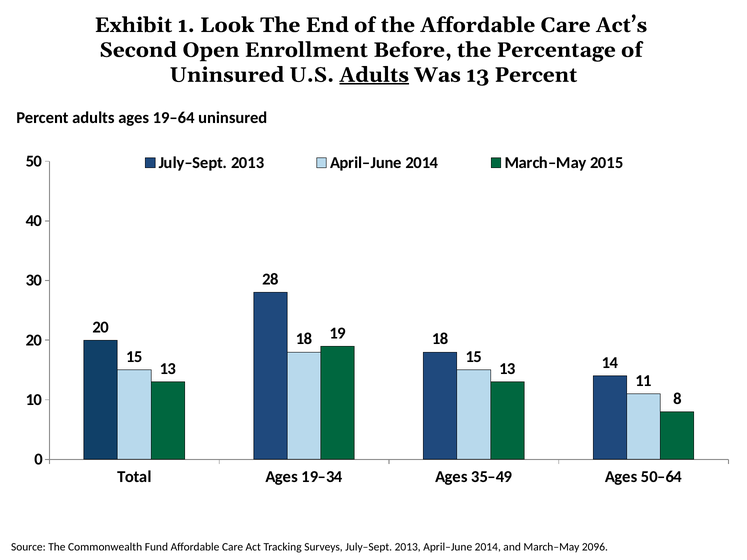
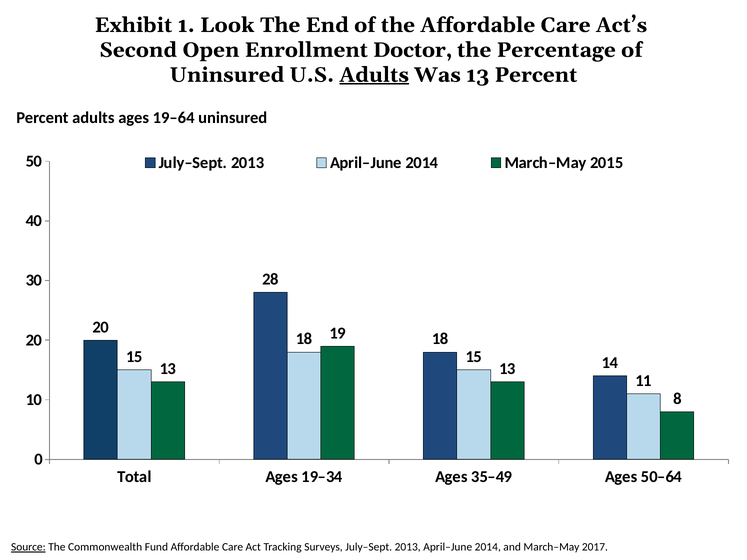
Before: Before -> Doctor (413, 50)
Source underline: none -> present (28, 547)
2096: 2096 -> 2017 (595, 547)
